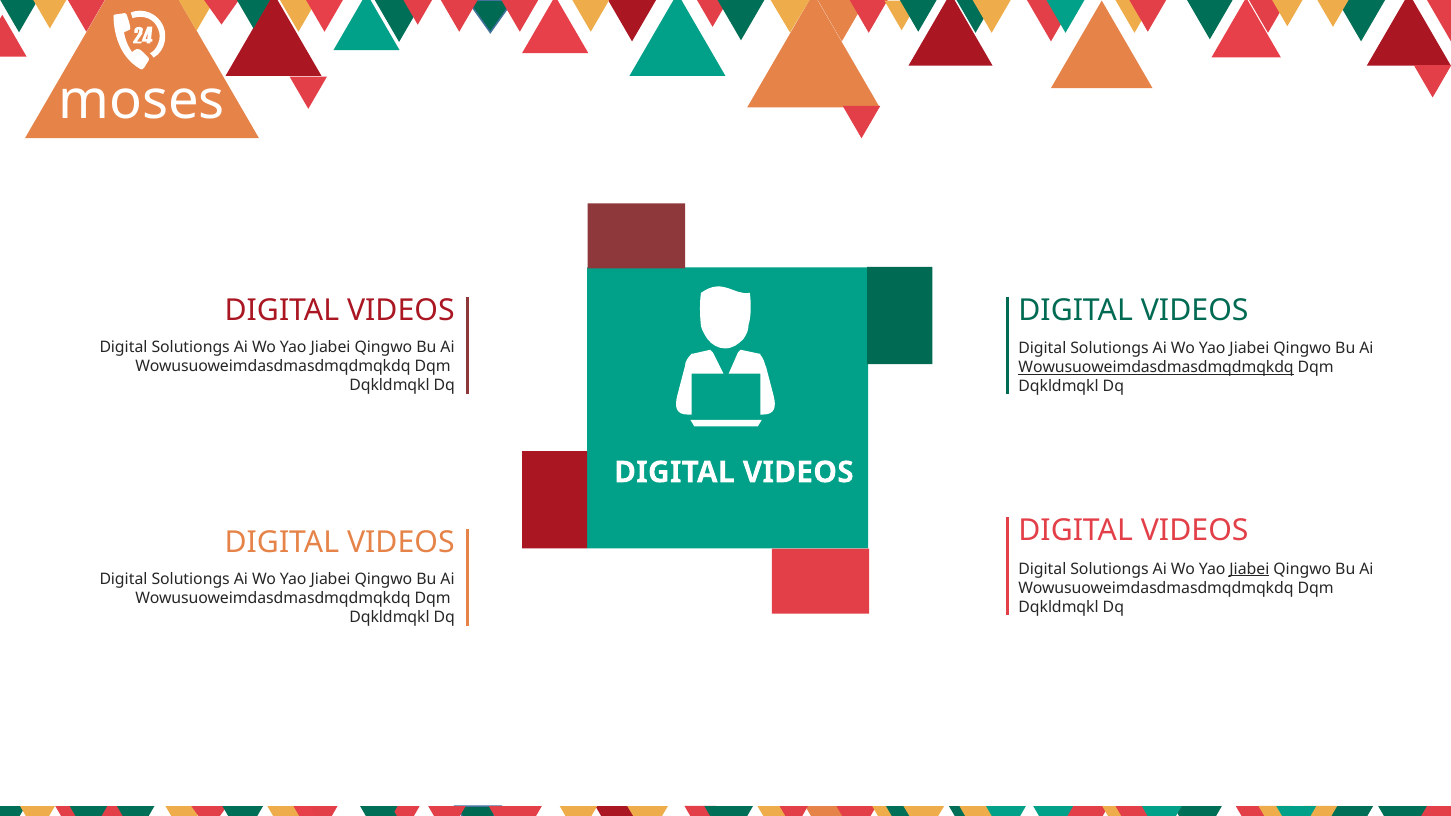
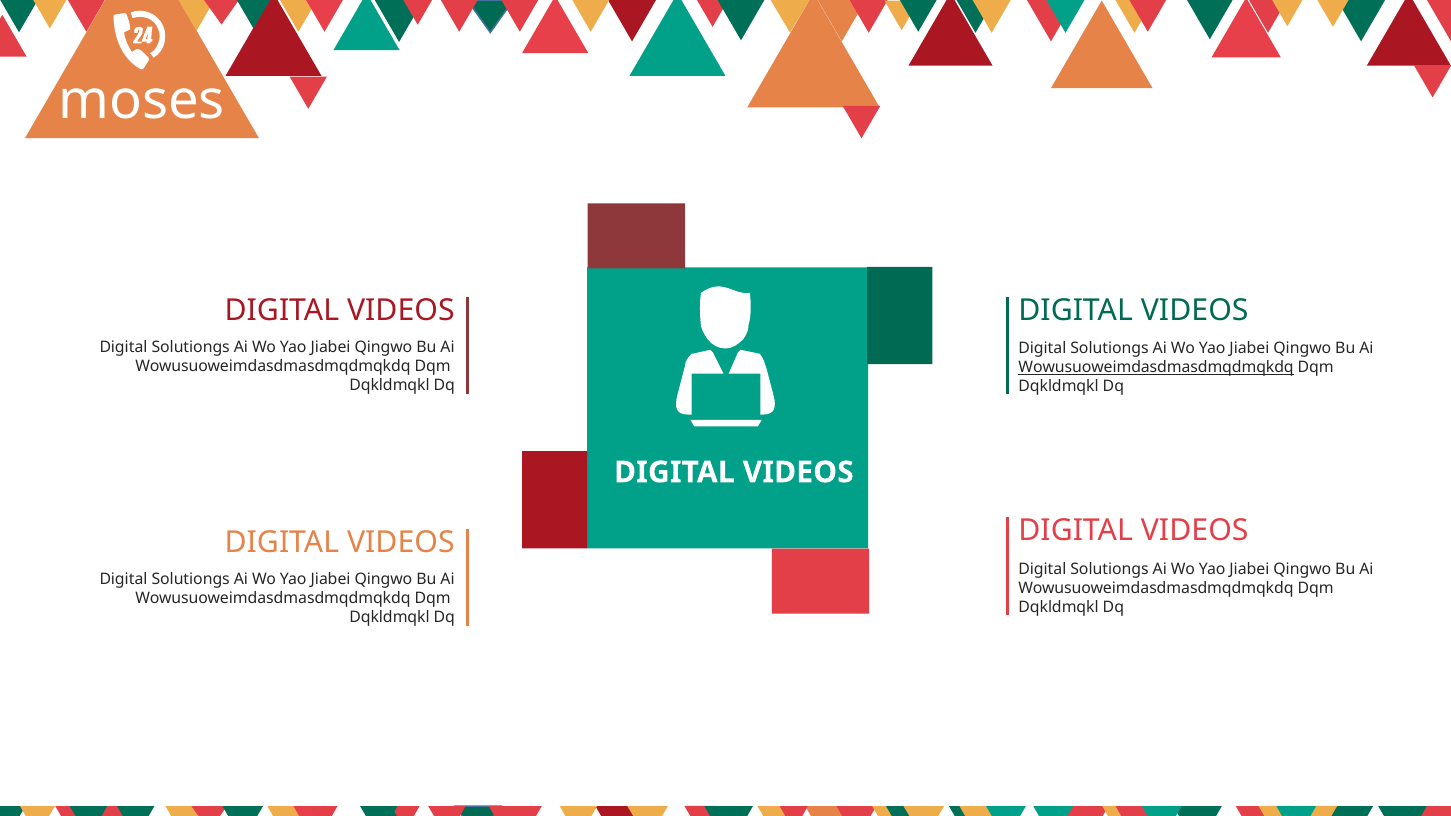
Jiabei underline: present -> none (1249, 569)
